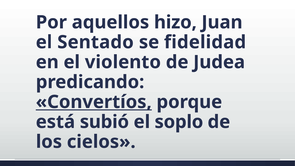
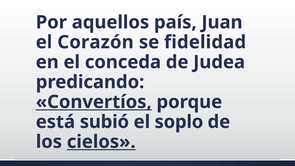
hizo: hizo -> país (175, 22)
Sentado: Sentado -> Corazón (96, 42)
violento: violento -> conceda (123, 62)
cielos underline: none -> present (101, 142)
